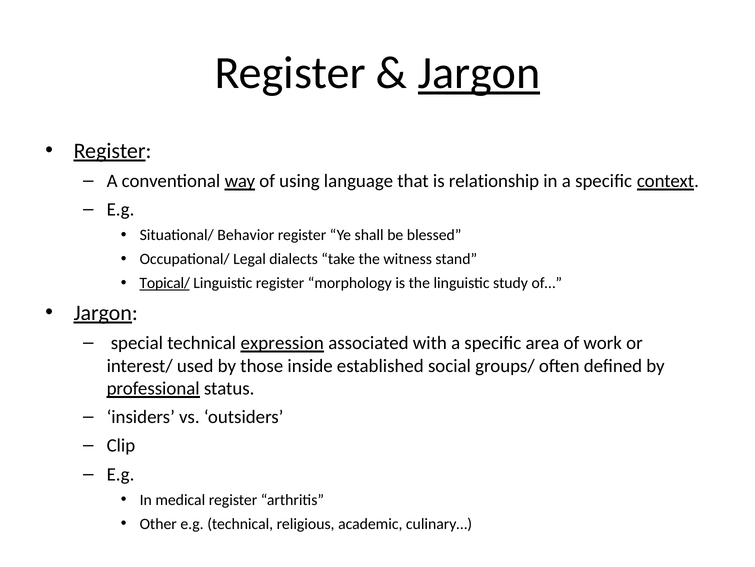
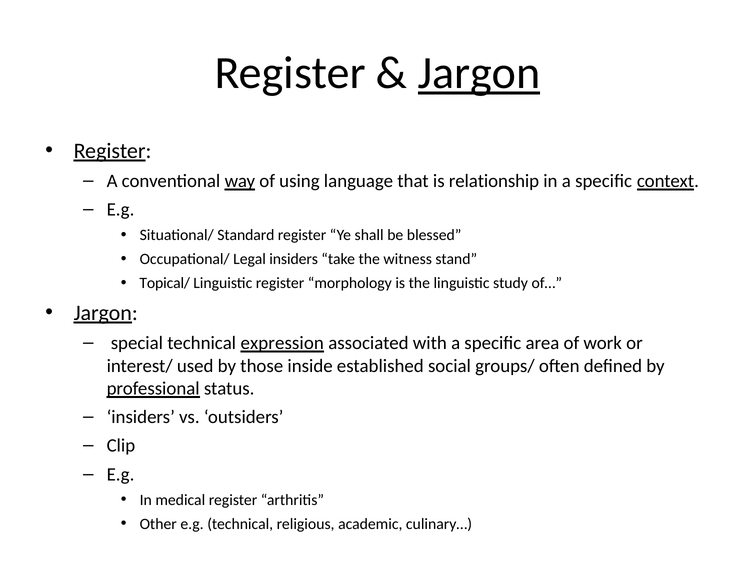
Behavior: Behavior -> Standard (246, 235)
Legal dialects: dialects -> insiders (294, 259)
Topical/ underline: present -> none (165, 283)
